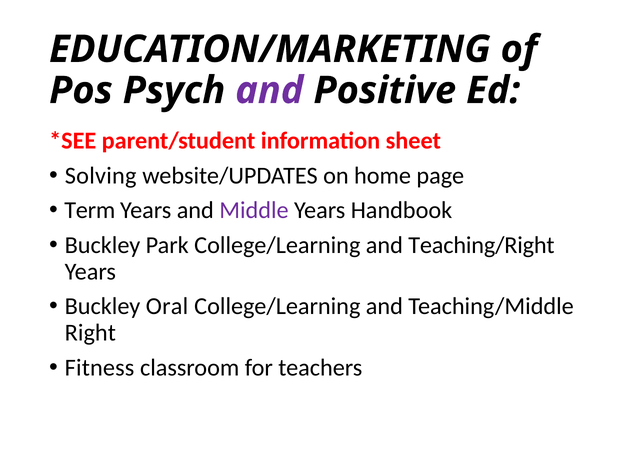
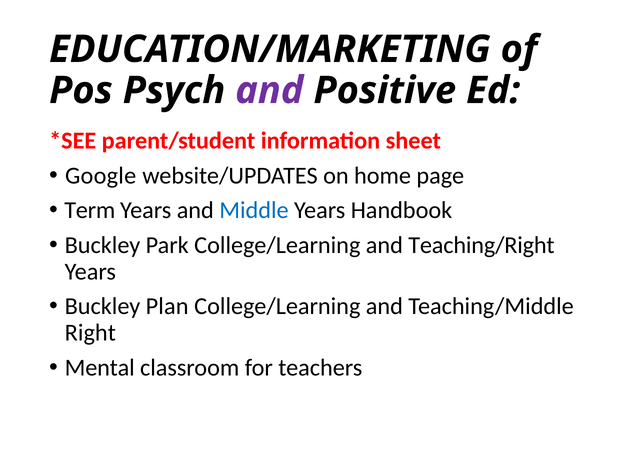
Solving: Solving -> Google (101, 176)
Middle colour: purple -> blue (254, 210)
Oral: Oral -> Plan (167, 306)
Fitness: Fitness -> Mental (100, 368)
